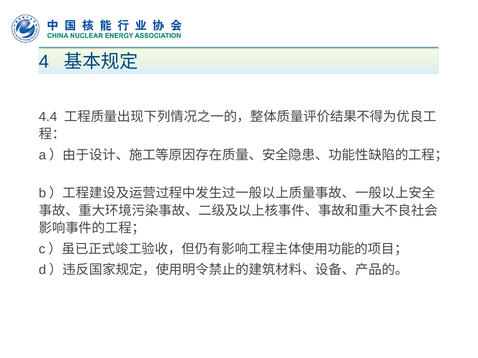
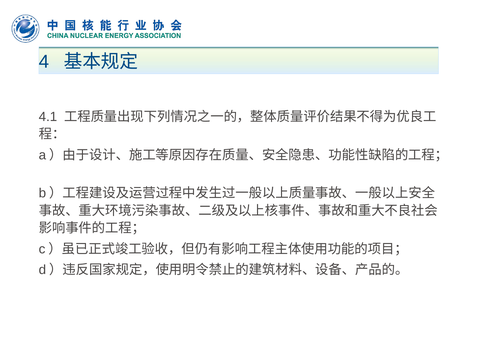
4.4: 4.4 -> 4.1 (48, 117)
